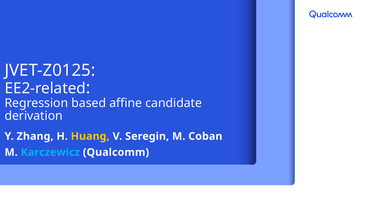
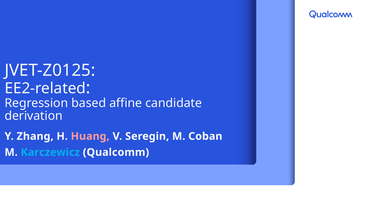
Huang colour: yellow -> pink (90, 137)
